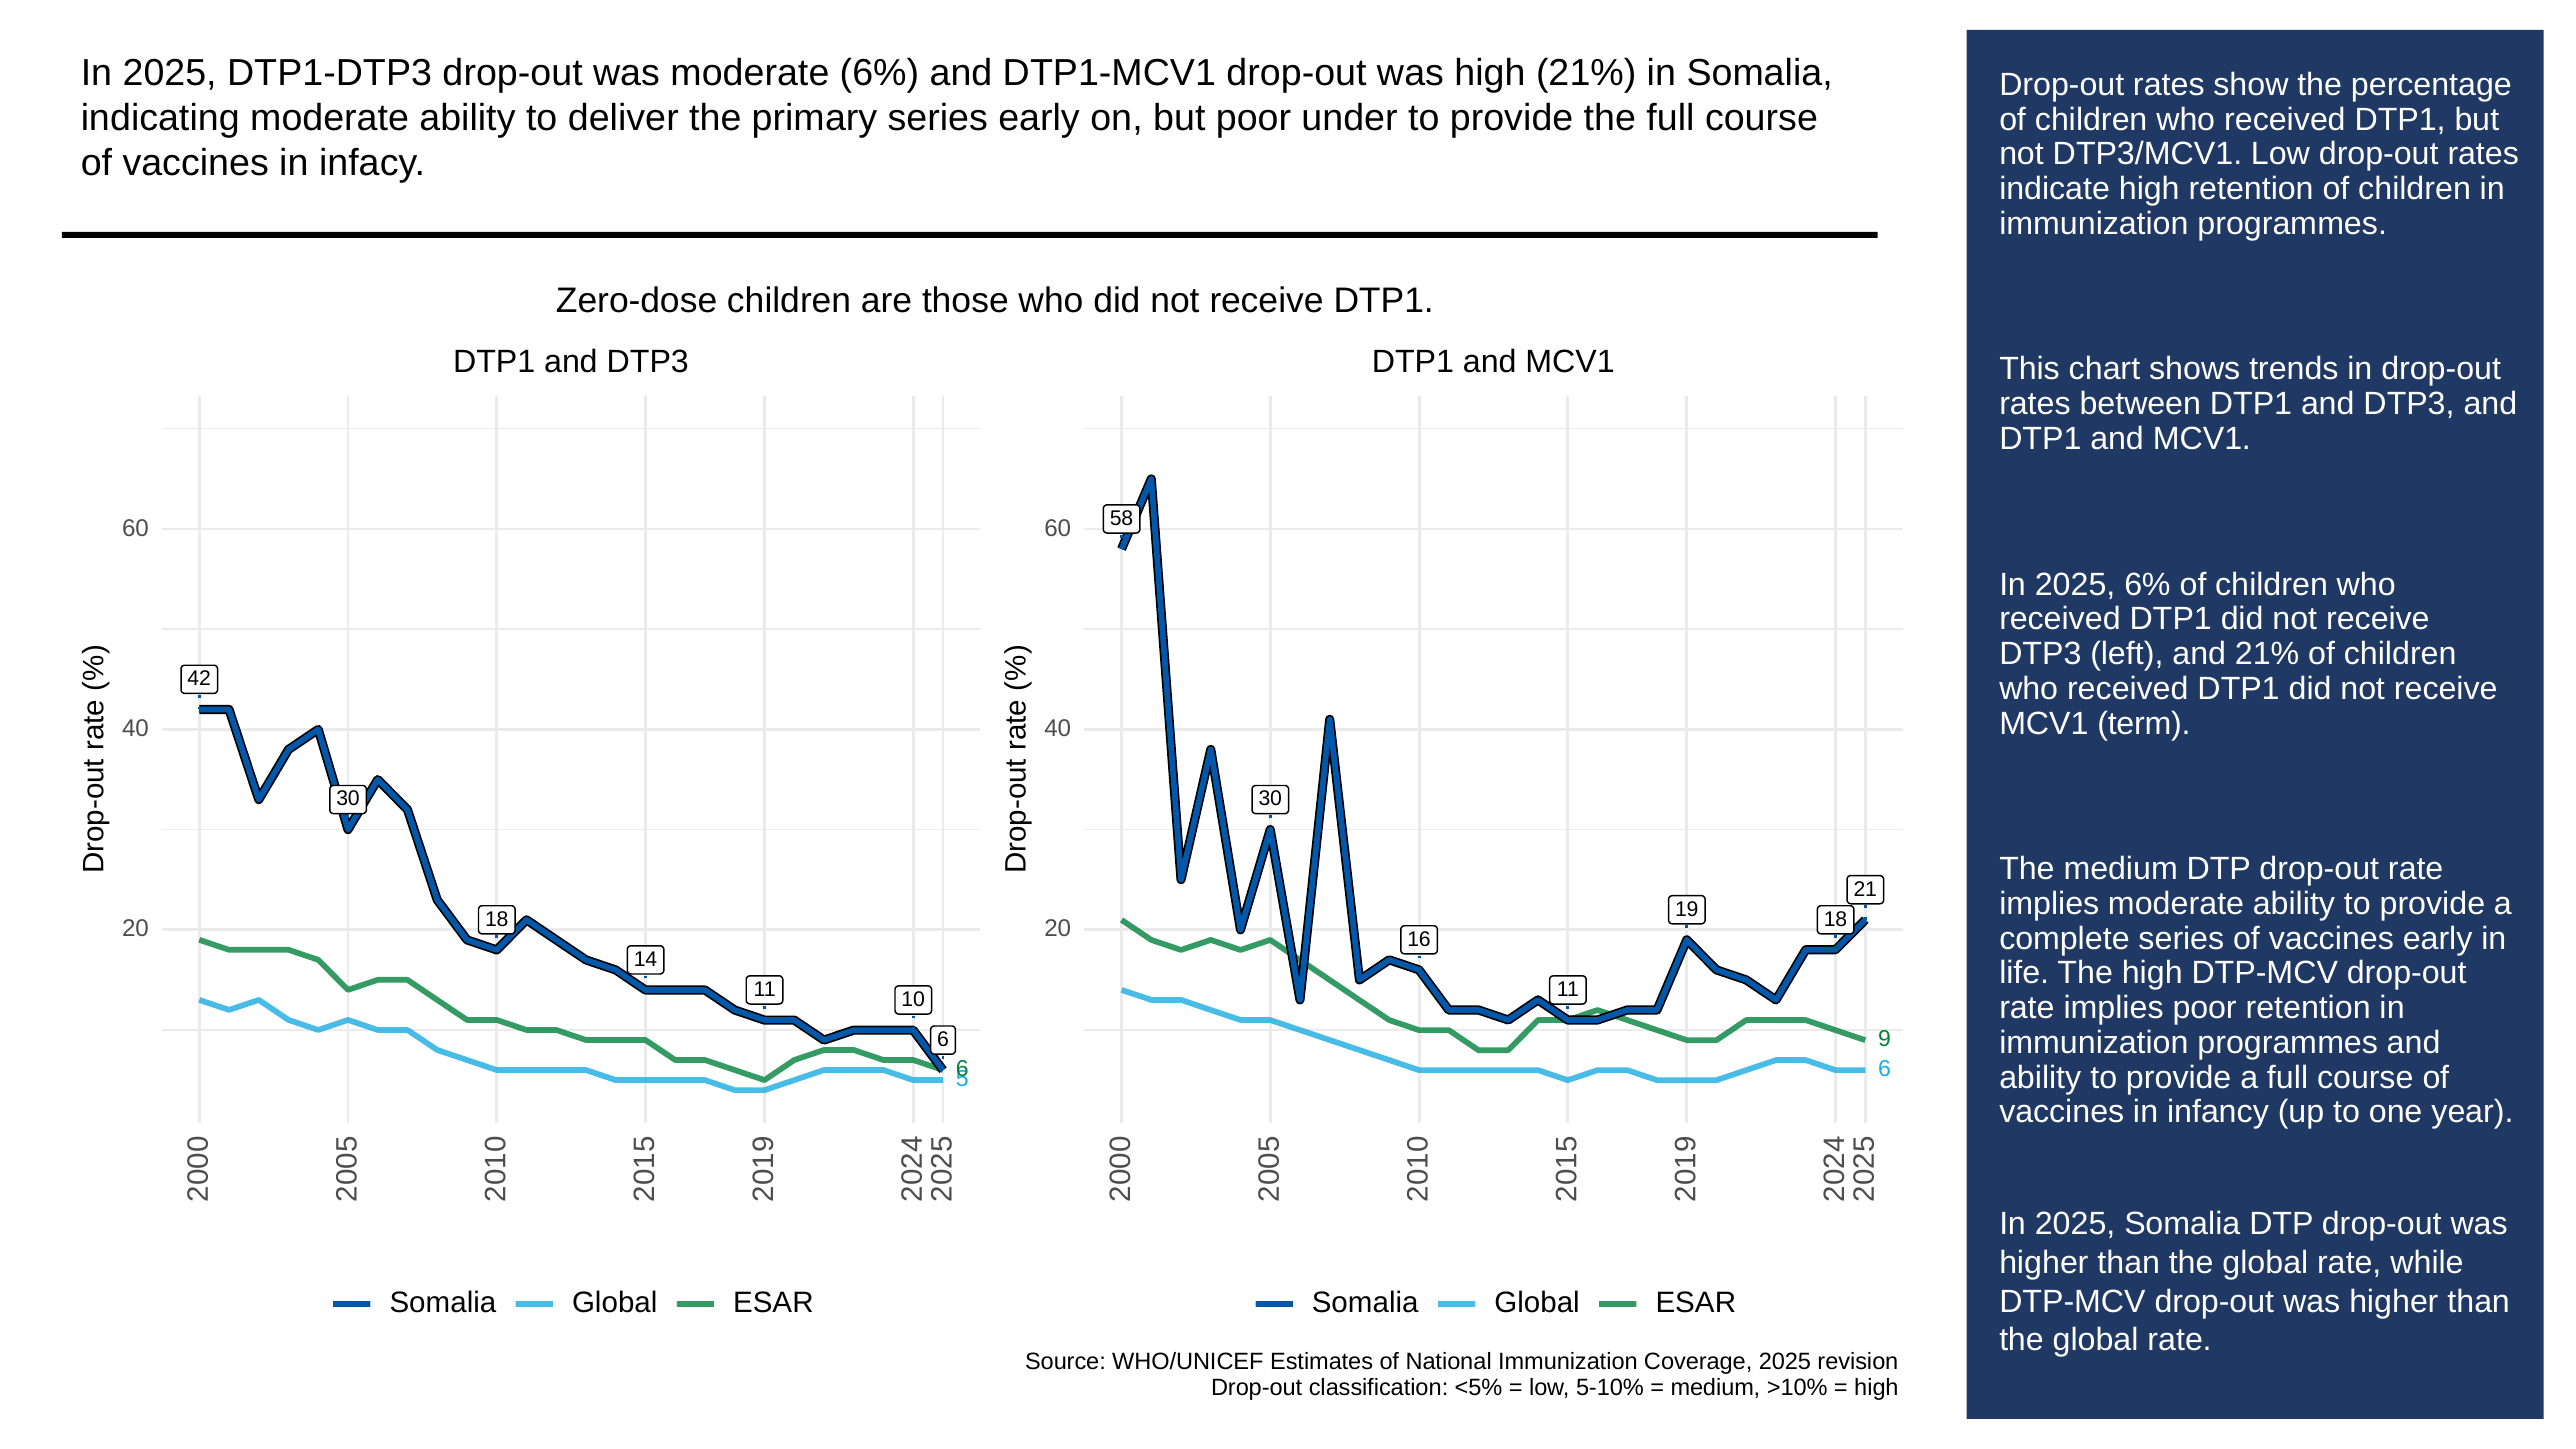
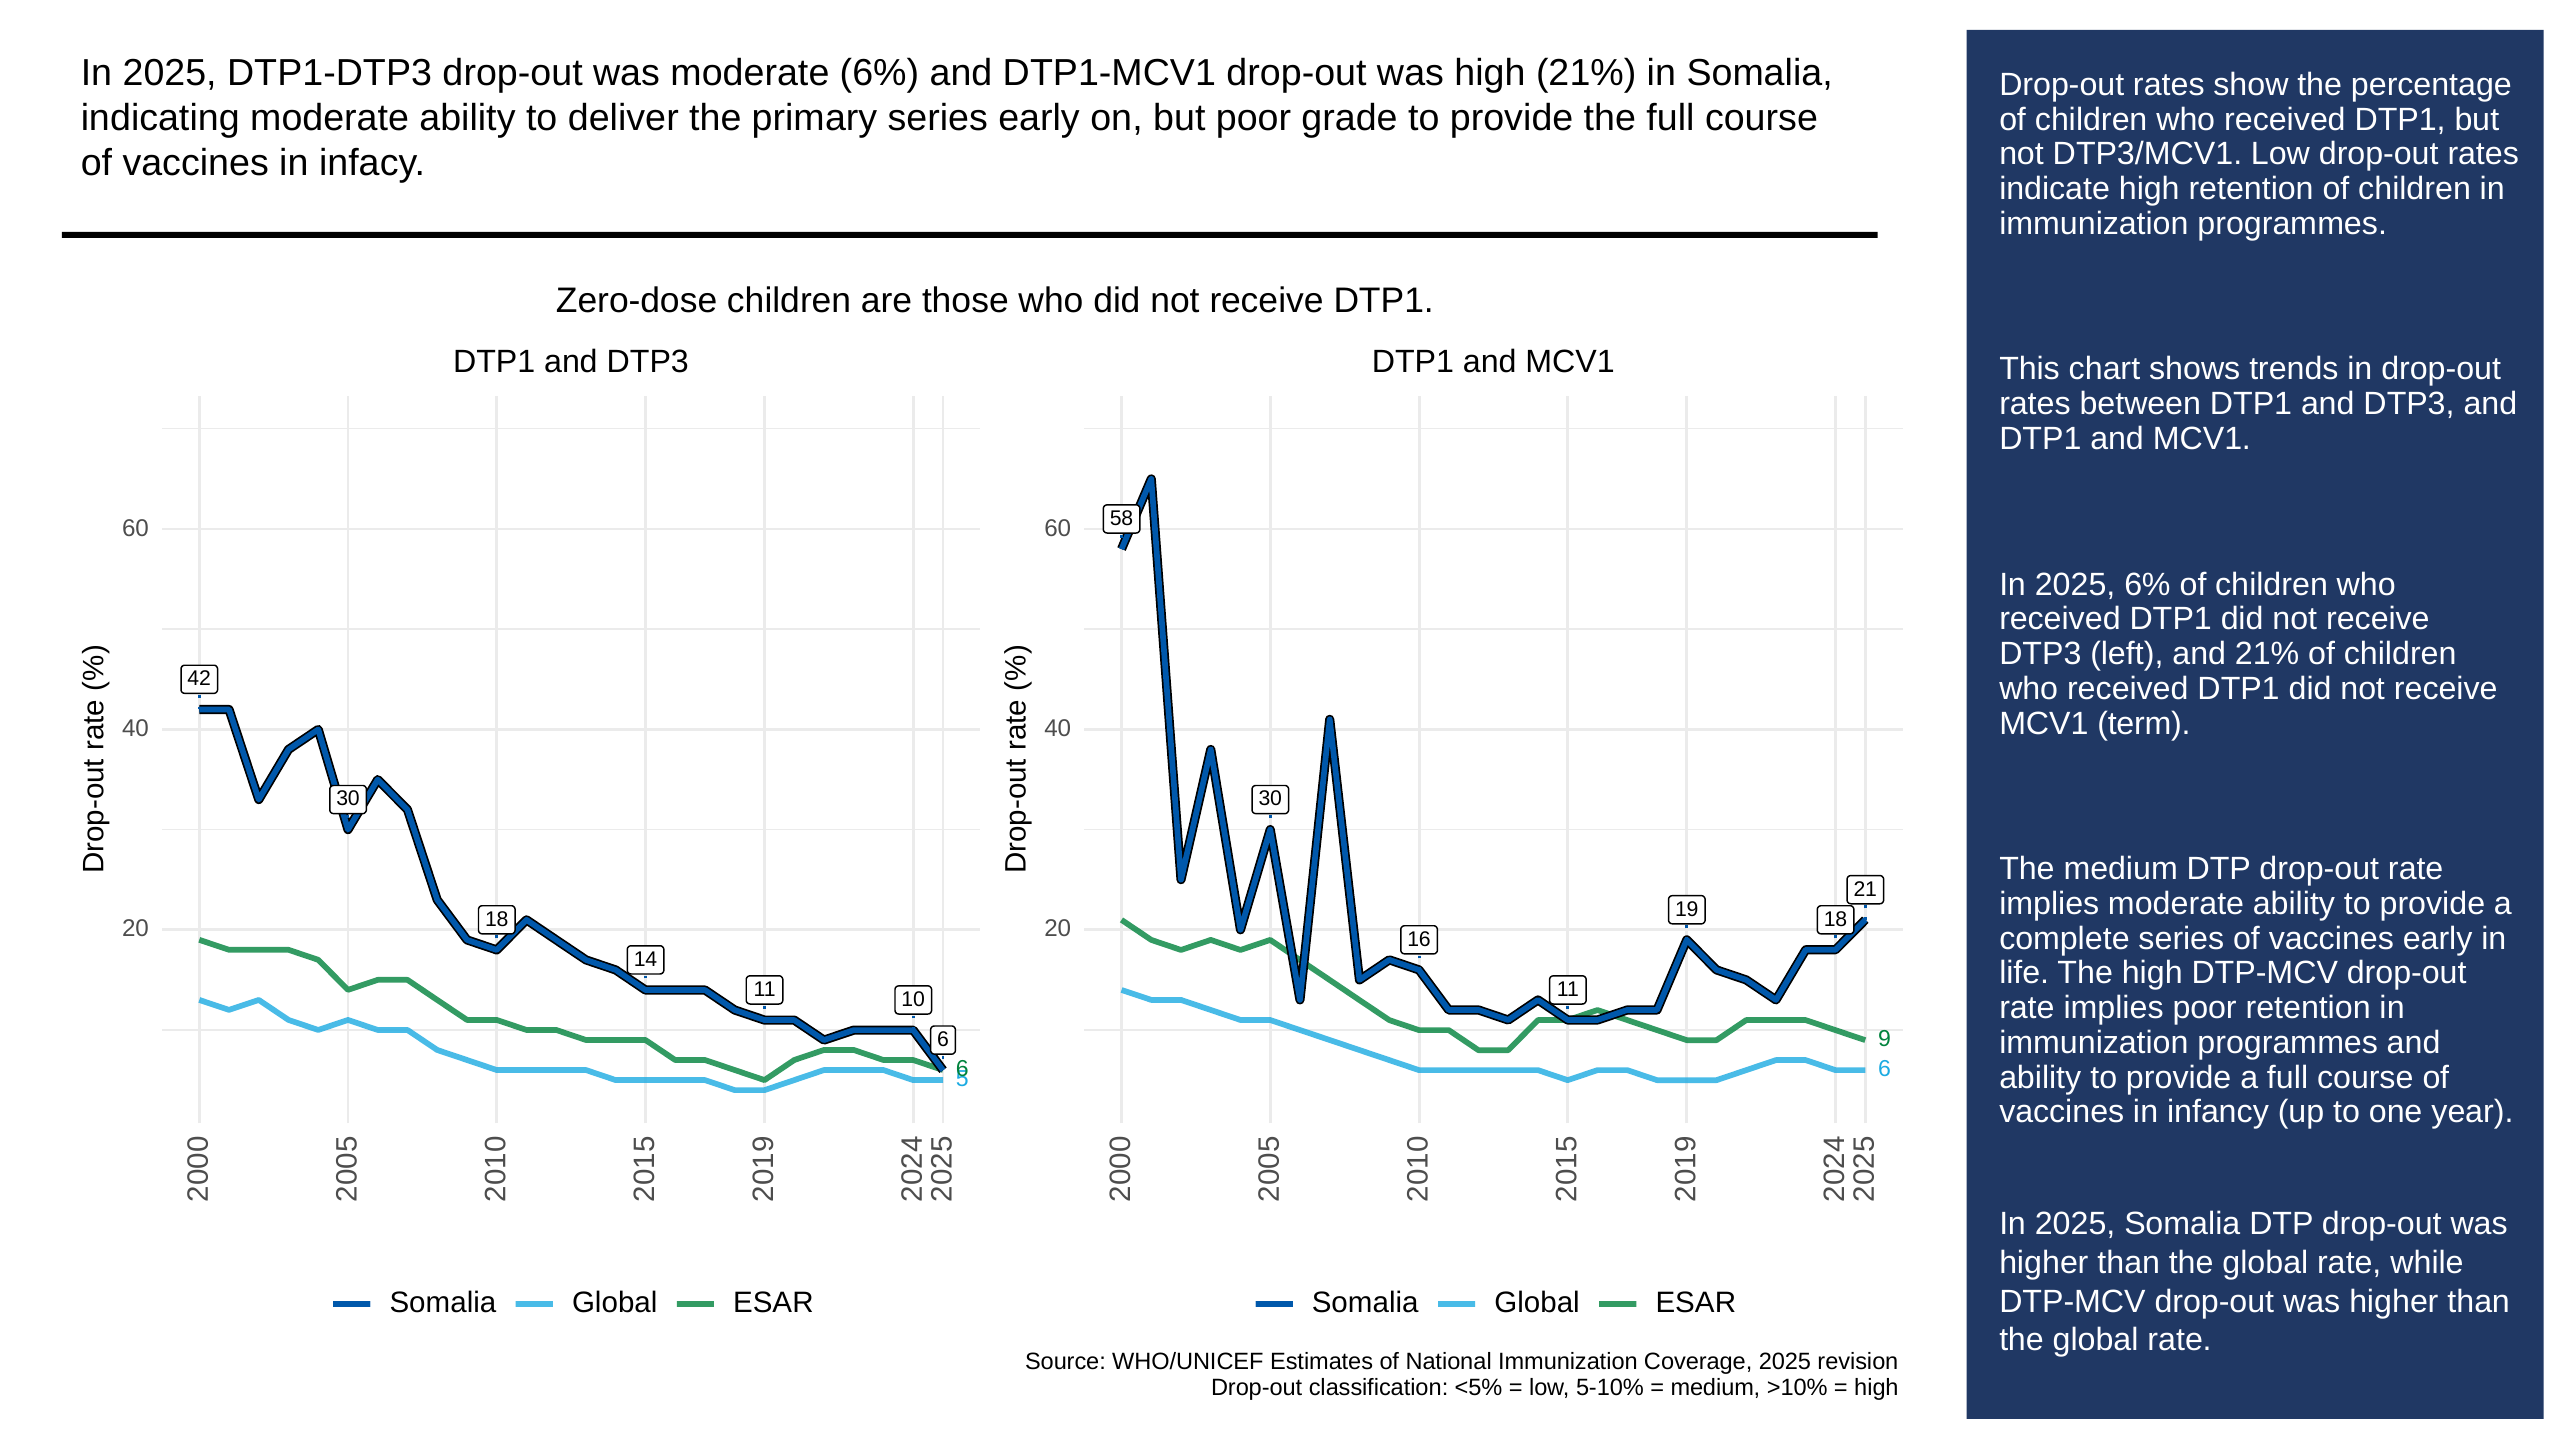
under: under -> grade (1350, 118)
